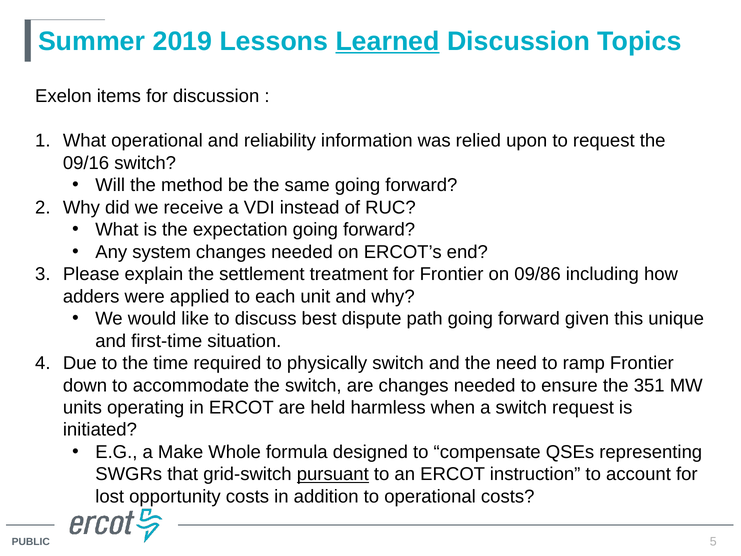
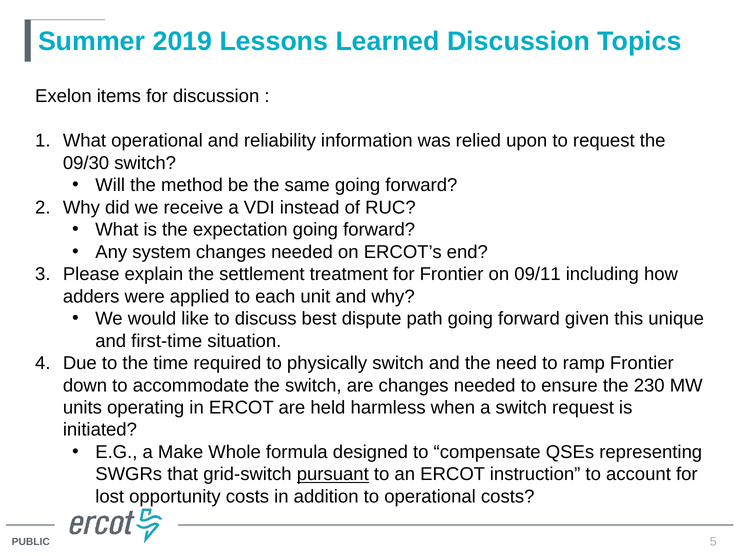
Learned underline: present -> none (388, 41)
09/16: 09/16 -> 09/30 (86, 163)
09/86: 09/86 -> 09/11 (538, 274)
351: 351 -> 230 (649, 385)
